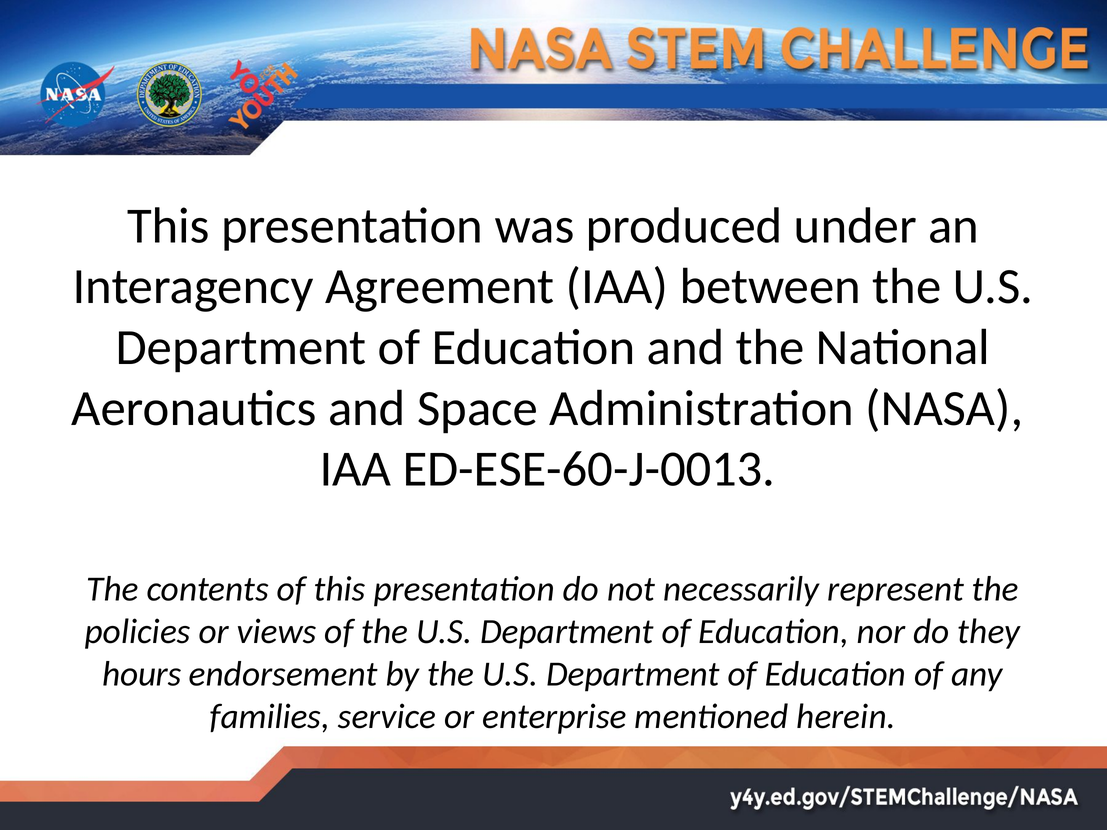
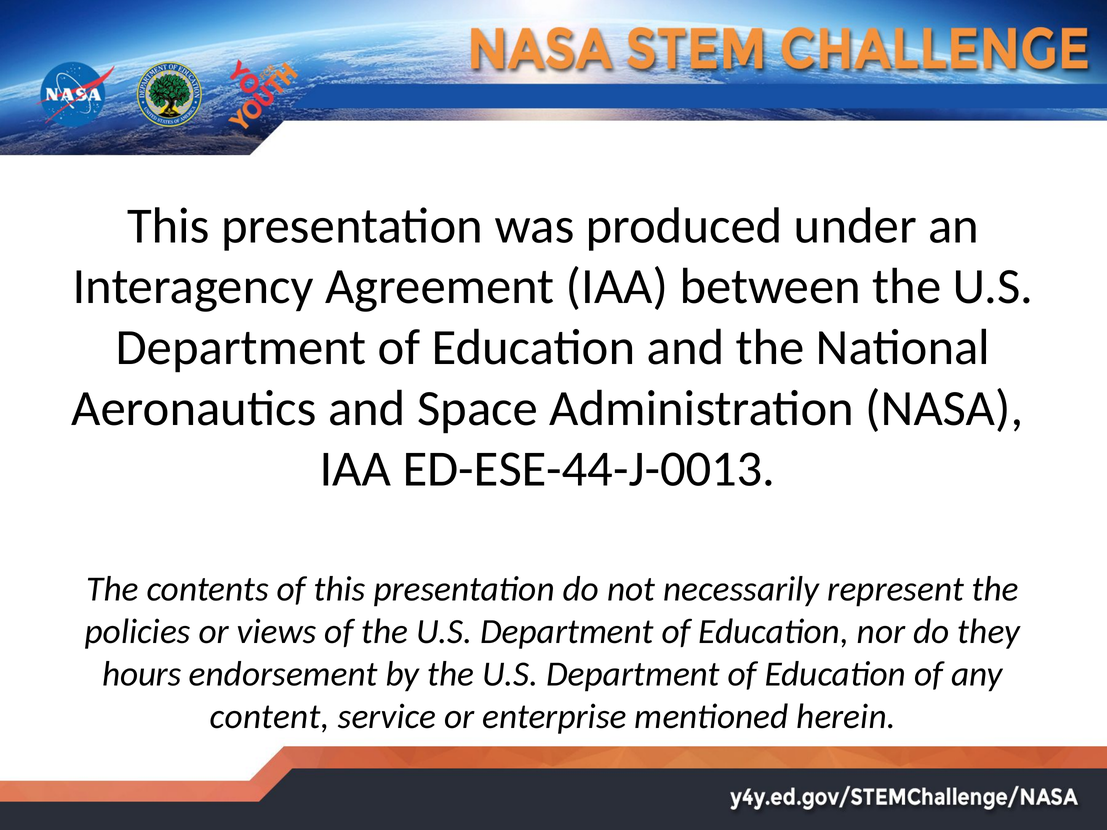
ED-ESE-60-J-0013: ED-ESE-60-J-0013 -> ED-ESE-44-J-0013 (589, 469)
families: families -> content (270, 717)
